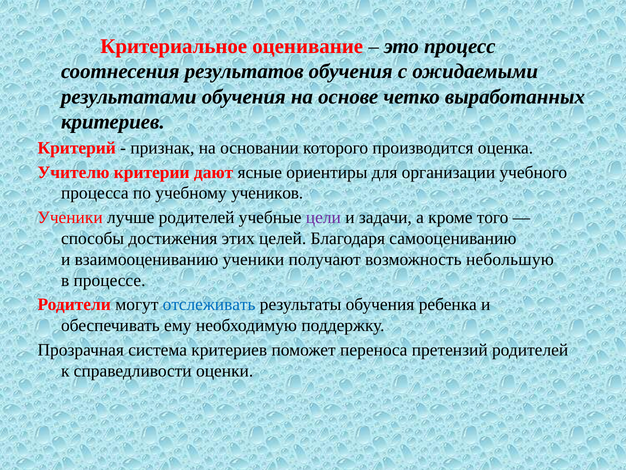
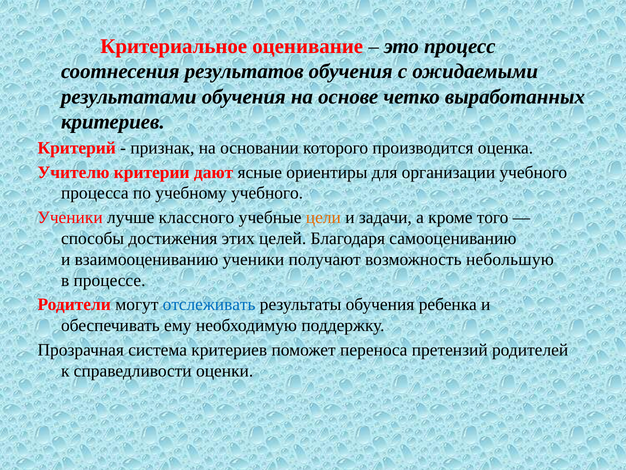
учебному учеников: учеников -> учебного (267, 193)
лучше родителей: родителей -> классного (196, 217)
цели colour: purple -> orange (323, 217)
